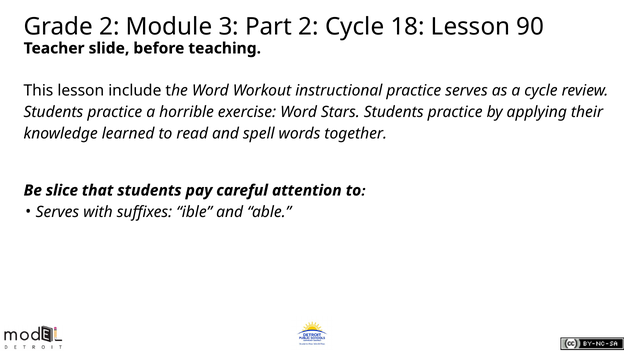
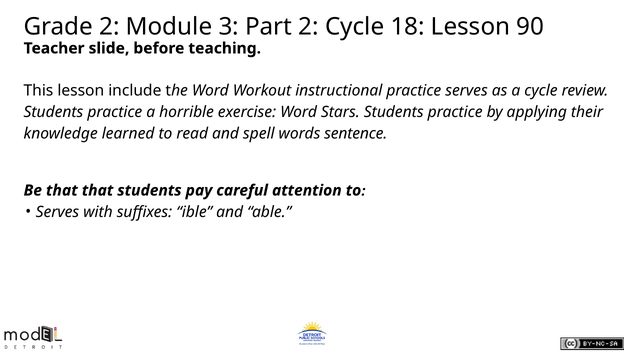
together: together -> sentence (356, 134)
Be slice: slice -> that (62, 190)
